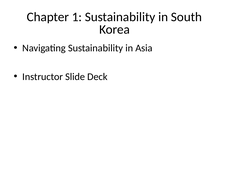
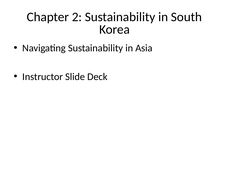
1: 1 -> 2 (77, 17)
